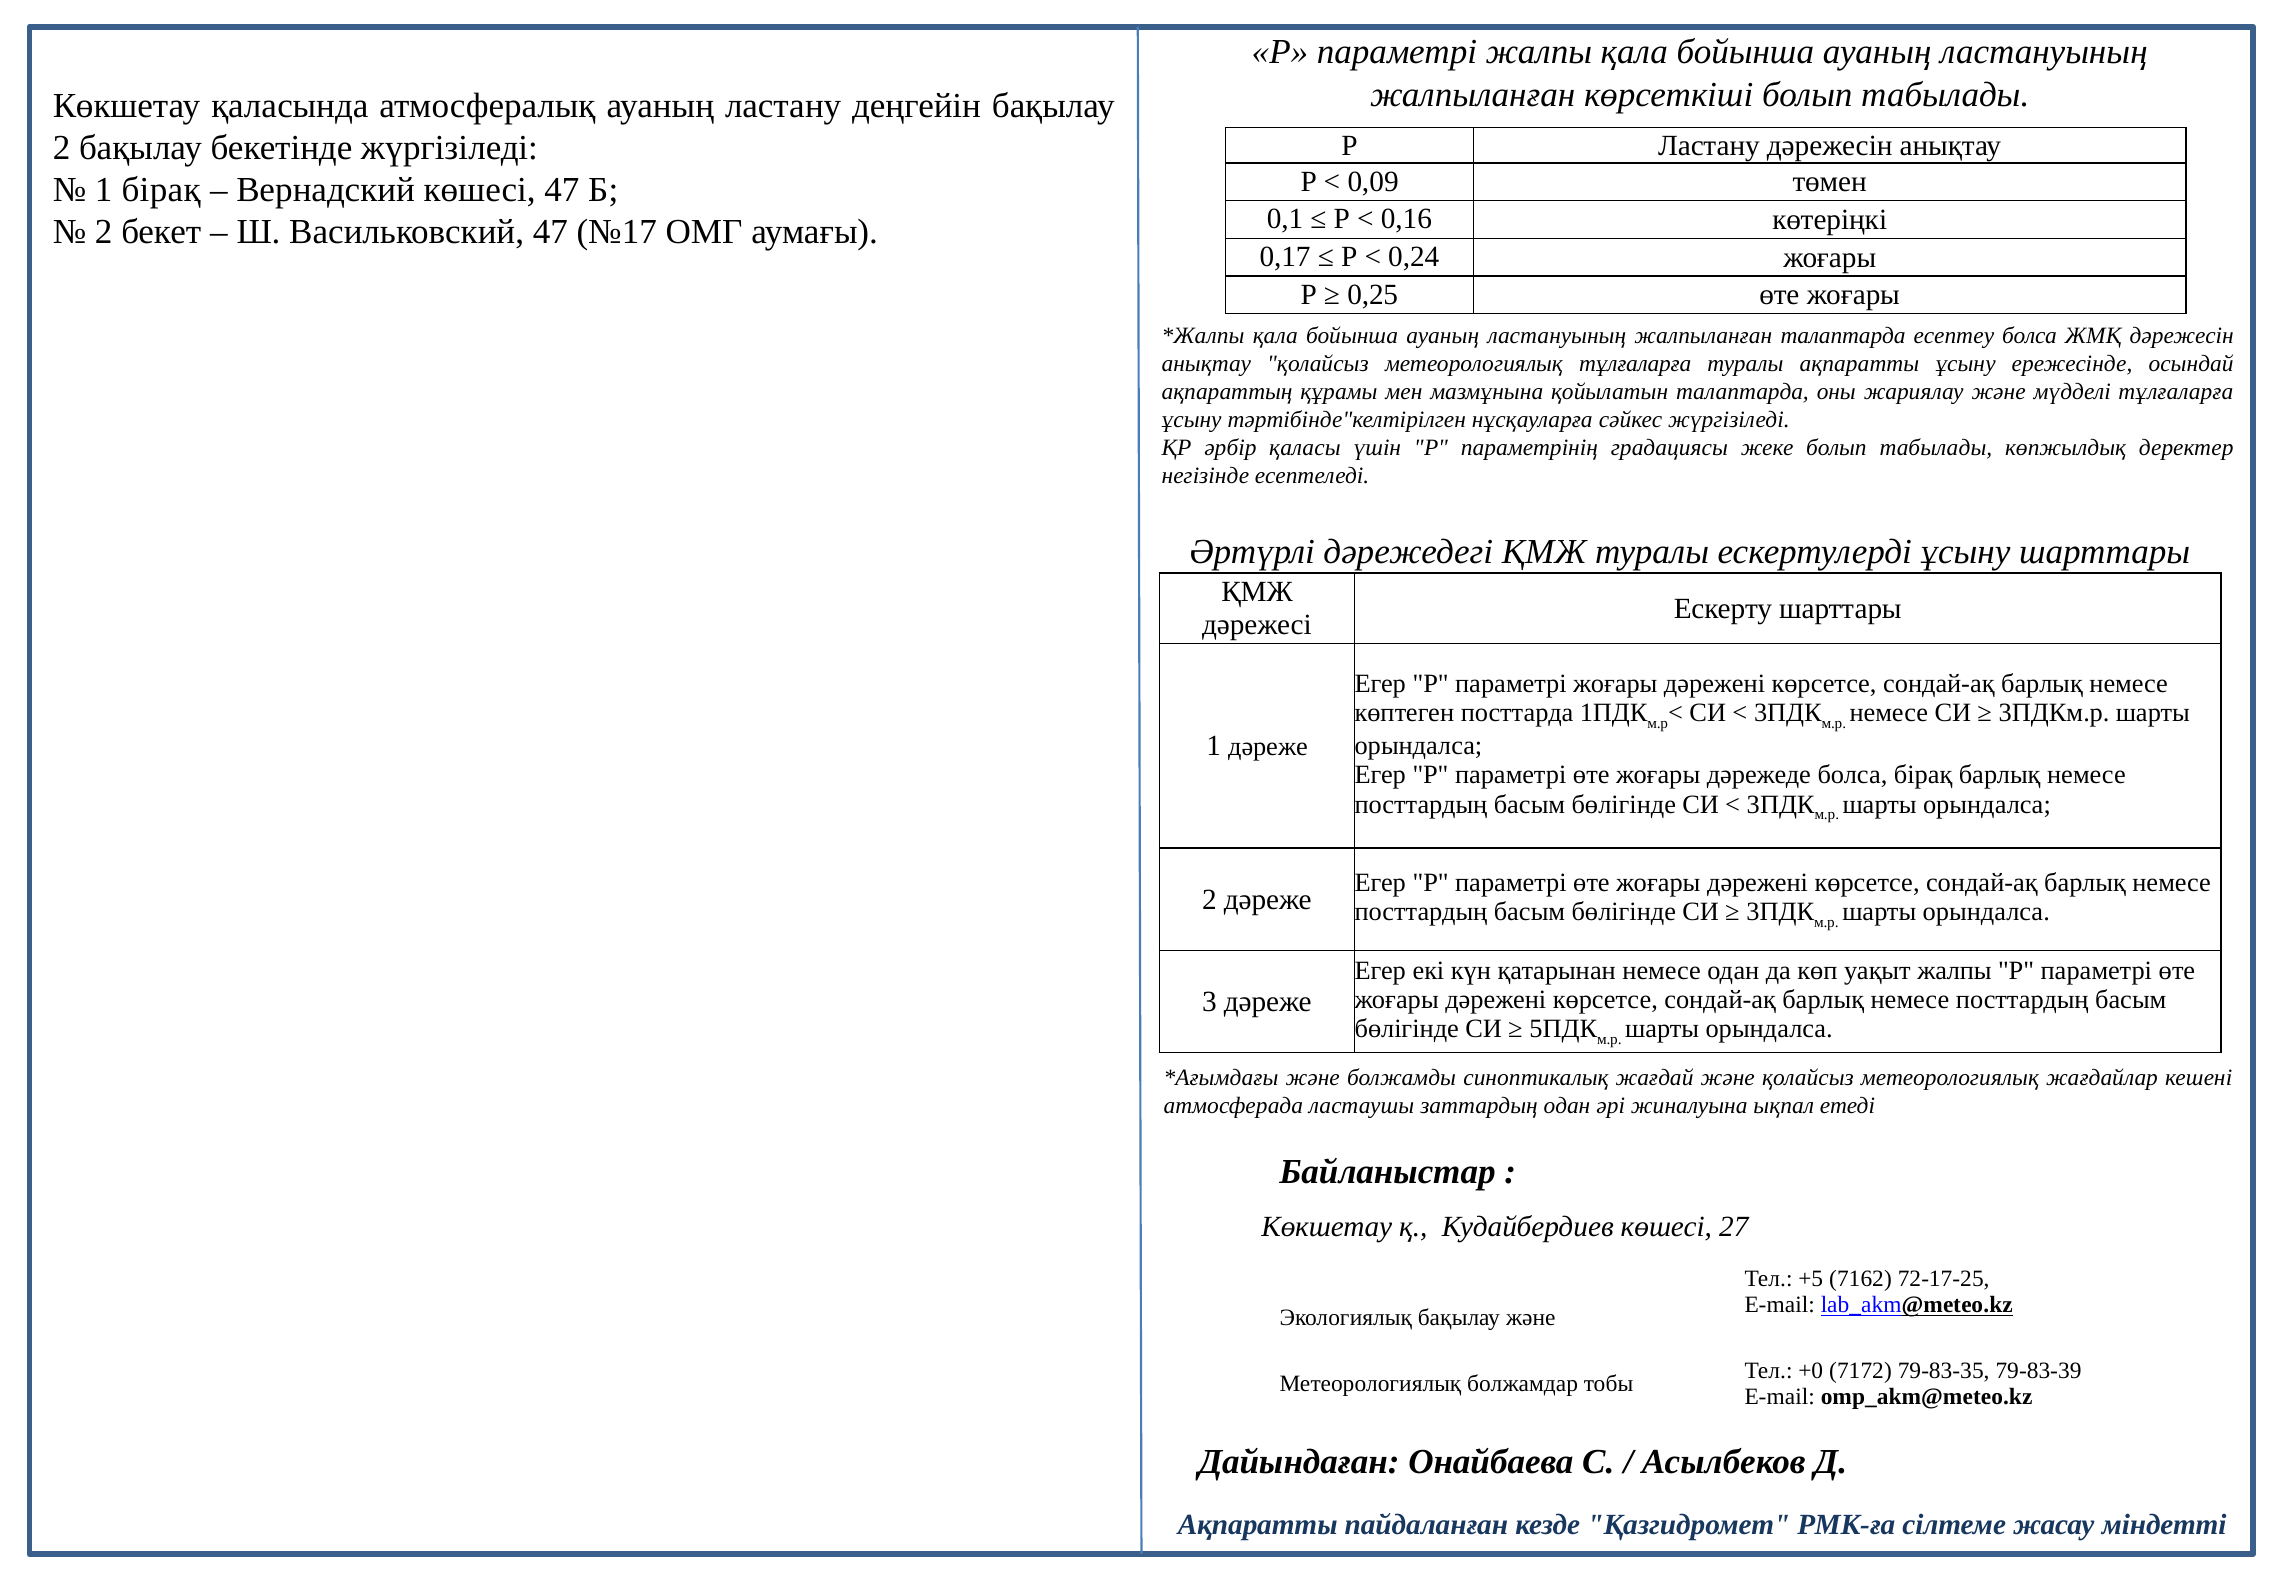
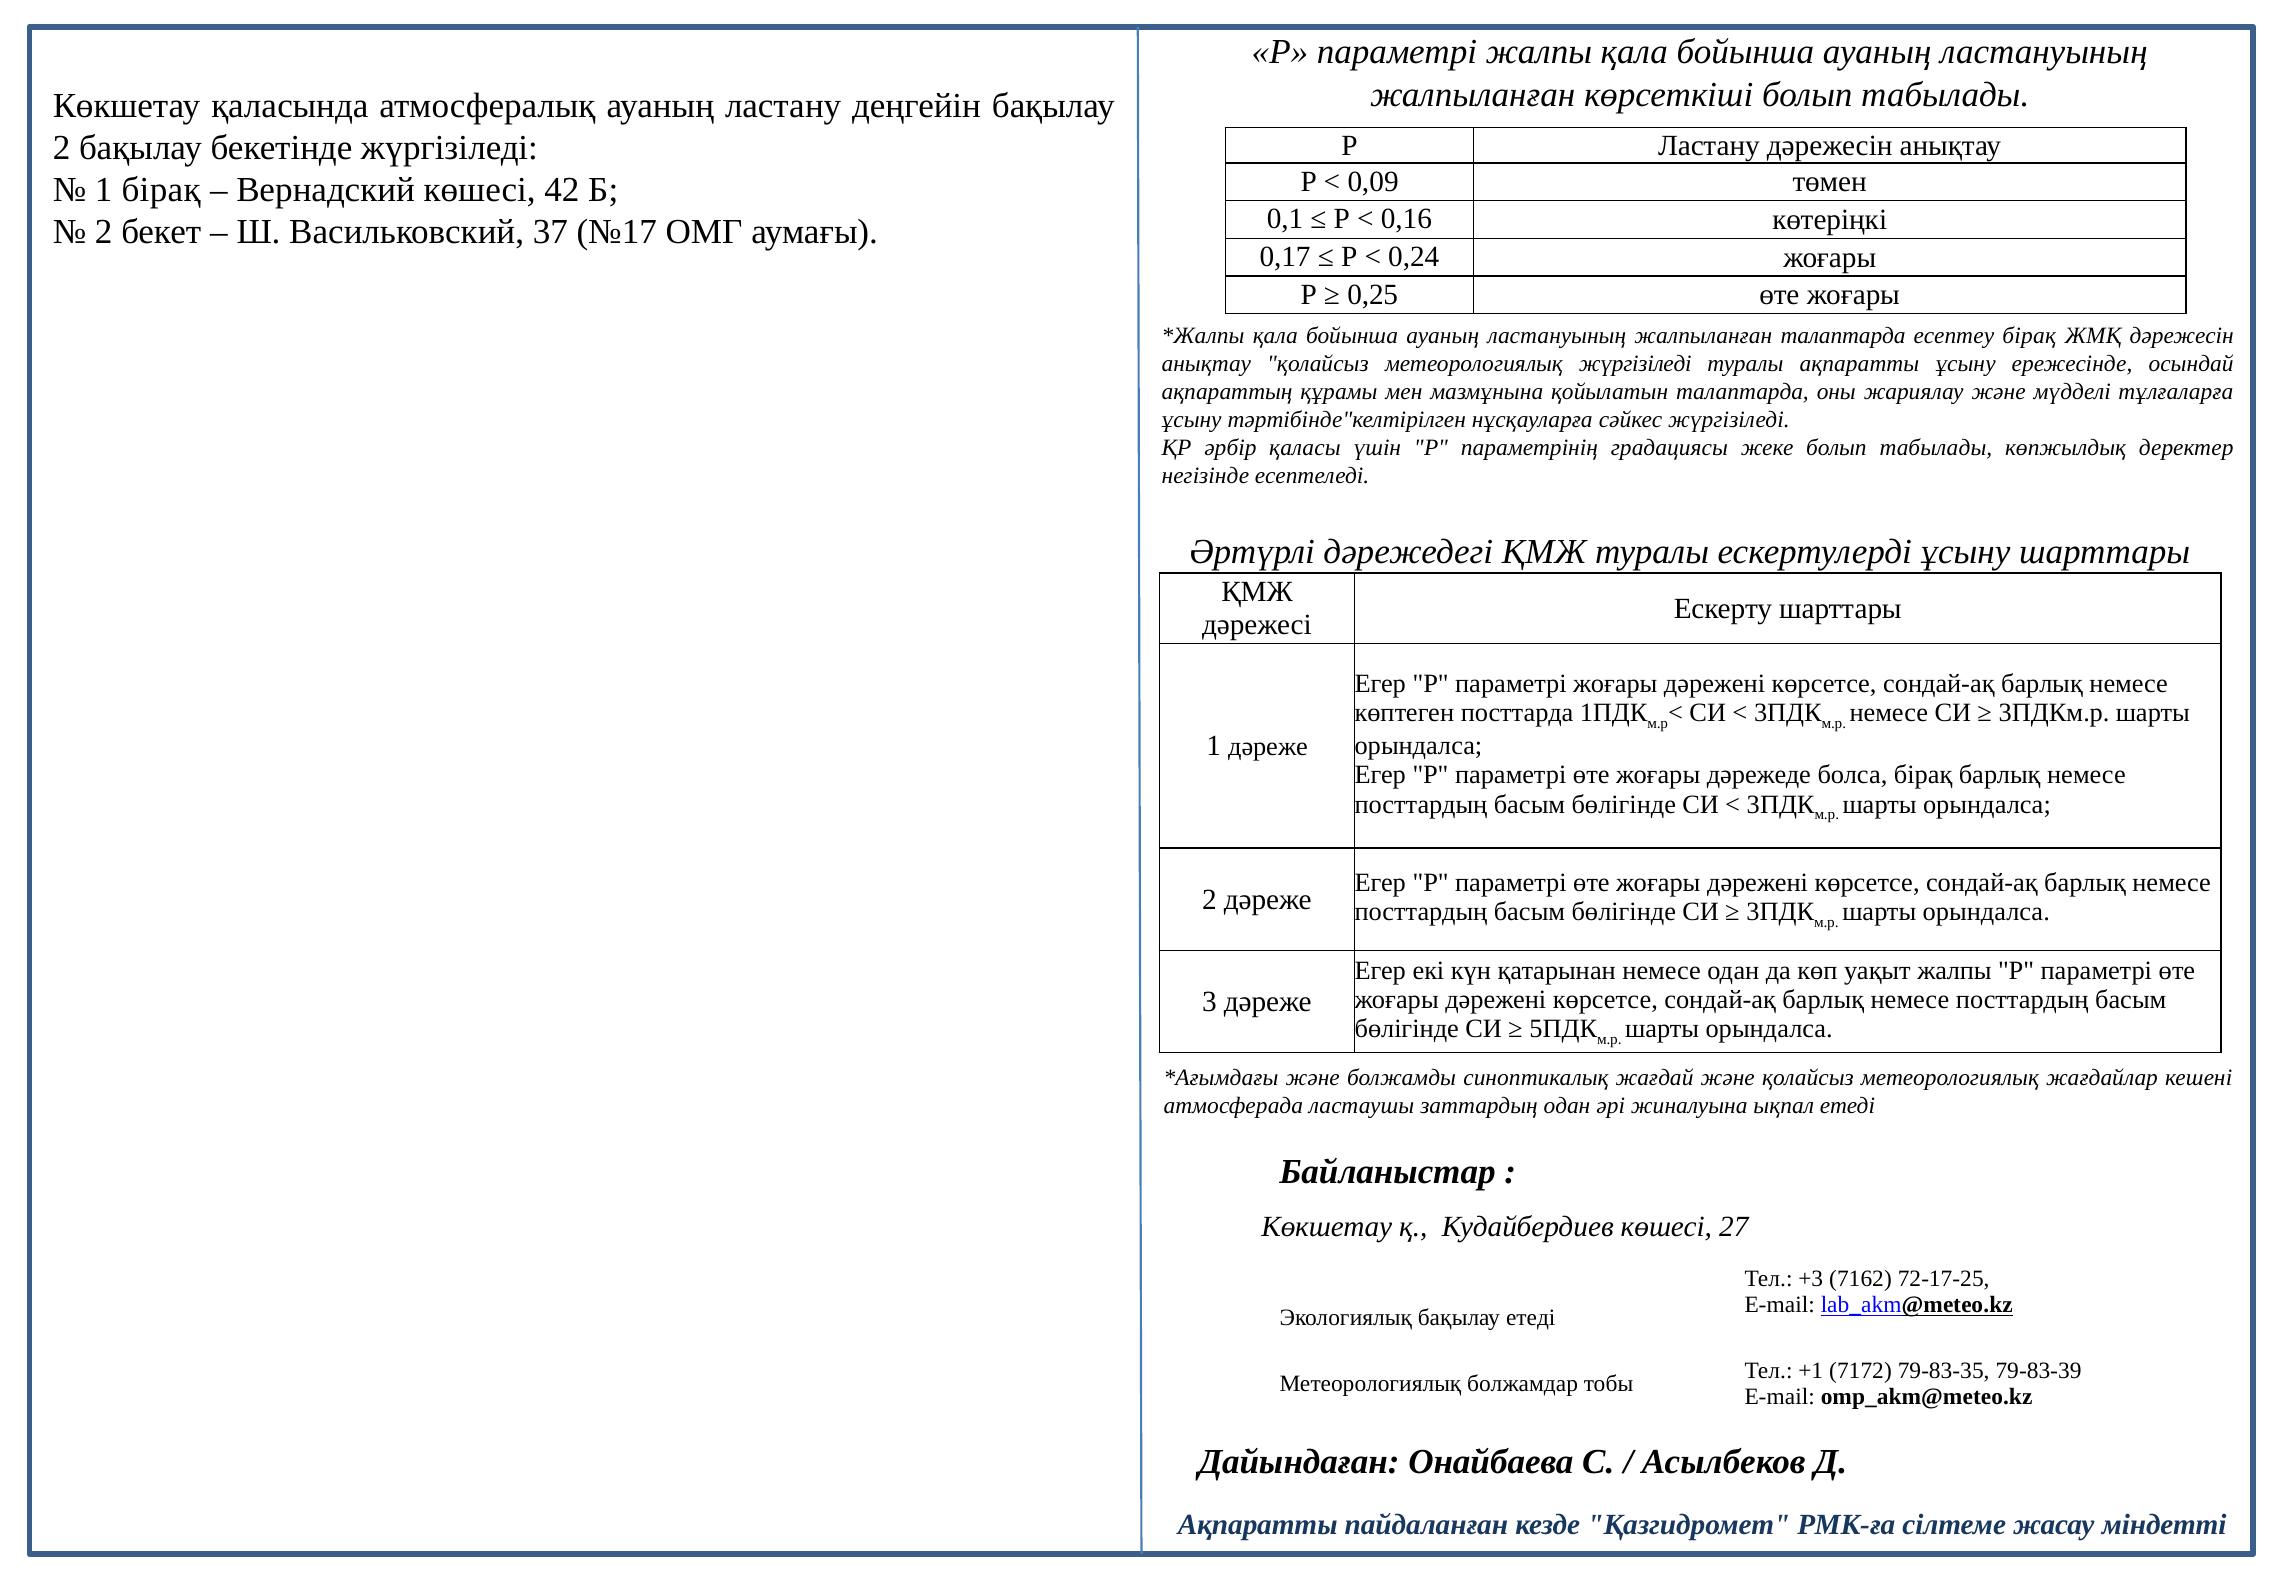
көшесі 47: 47 -> 42 (562, 190)
Васильковский 47: 47 -> 37 (550, 232)
есептеу болса: болса -> бірақ (2029, 336)
метеорологиялық тұлғаларға: тұлғаларға -> жүргізіледі (1635, 364)
+5: +5 -> +3 (1811, 1279)
бақылау және: және -> етеді (1531, 1318)
+0: +0 -> +1 (1811, 1370)
